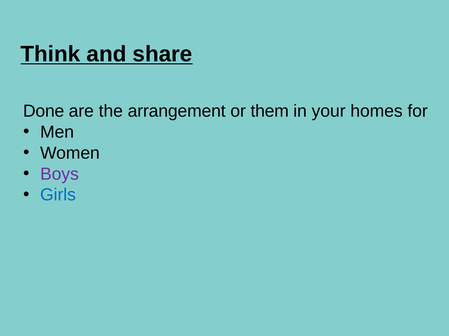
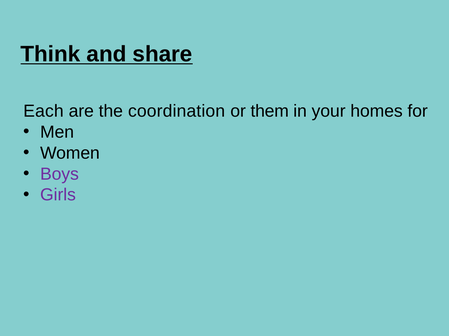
Done: Done -> Each (43, 111)
arrangement: arrangement -> coordination (177, 111)
Girls colour: blue -> purple (58, 195)
